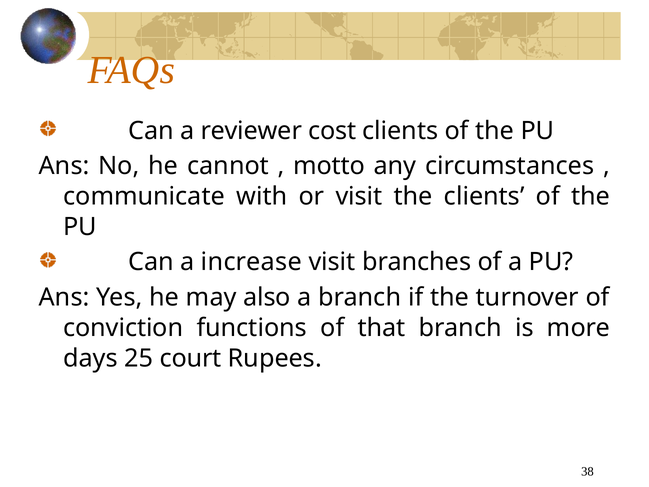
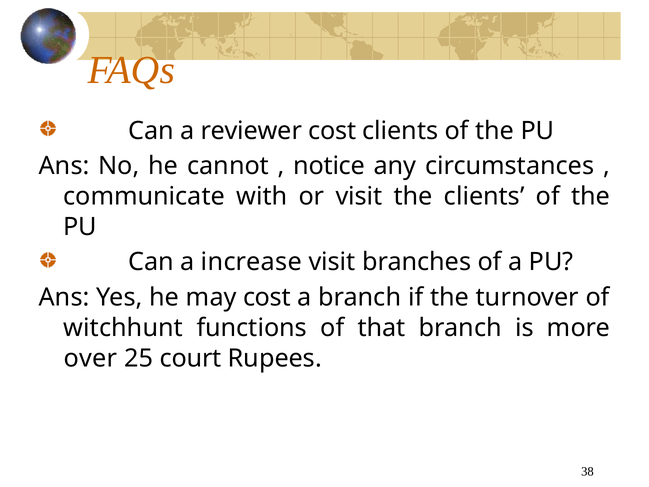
motto: motto -> notice (329, 166)
may also: also -> cost (267, 297)
conviction: conviction -> witchhunt (123, 328)
days: days -> over (90, 358)
